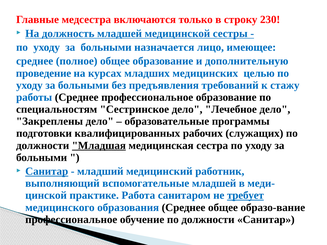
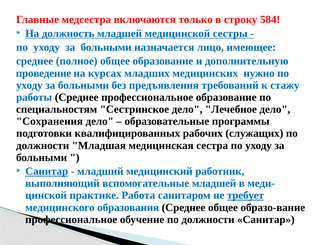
230: 230 -> 584 (270, 20)
целью: целью -> нужно (259, 73)
Закреплены: Закреплены -> Сохранения (50, 121)
Младшая underline: present -> none (99, 146)
